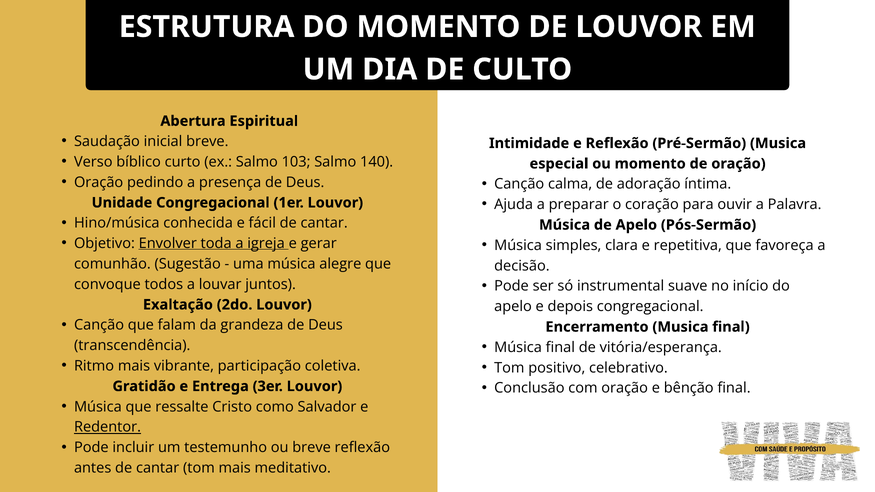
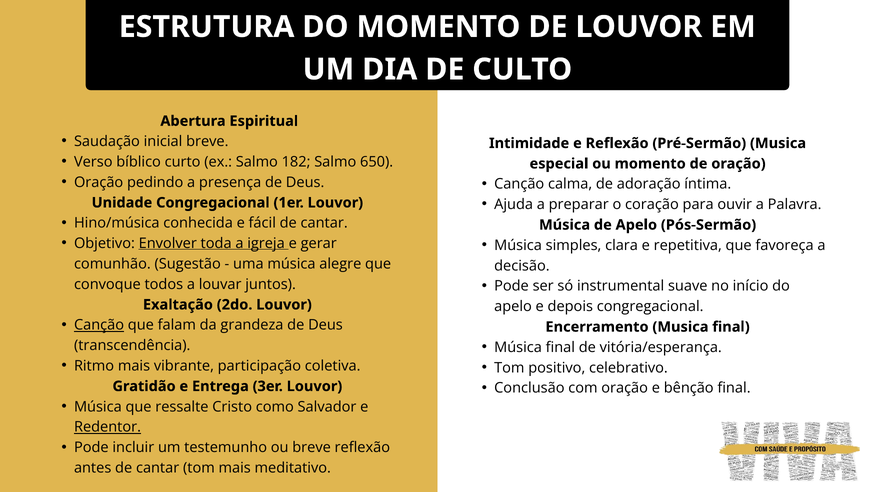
103: 103 -> 182 (296, 162)
140: 140 -> 650 (377, 162)
Canção underline: none -> present (99, 325)
